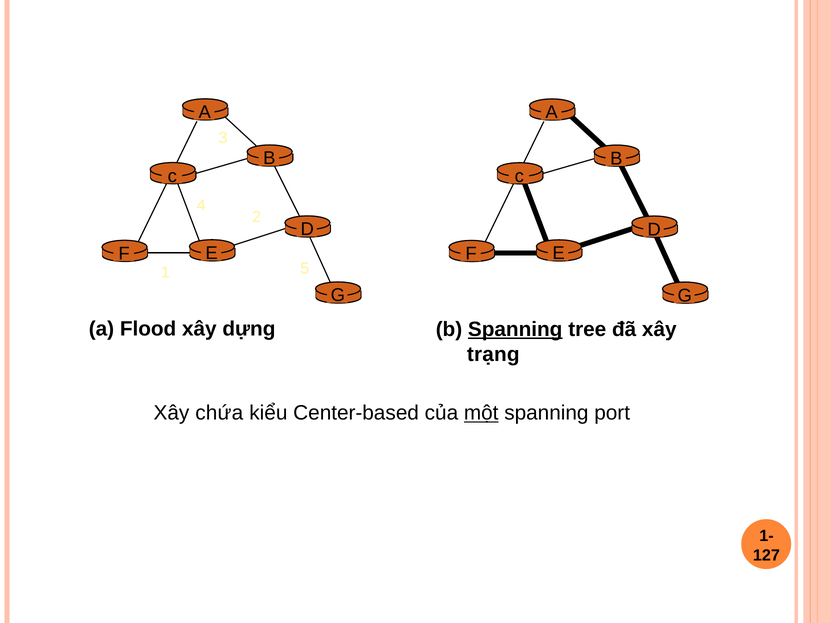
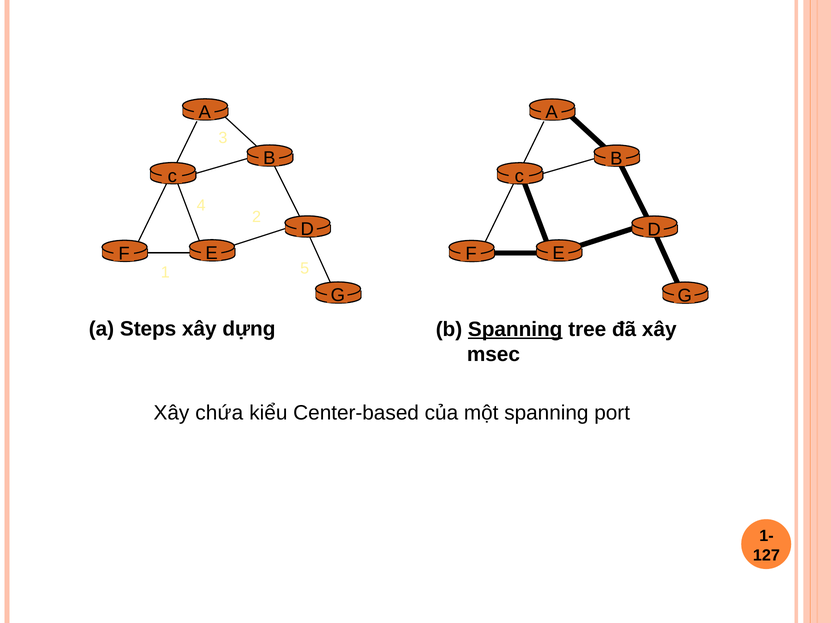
Flood: Flood -> Steps (148, 329)
trạng: trạng -> msec (493, 354)
một underline: present -> none (481, 413)
